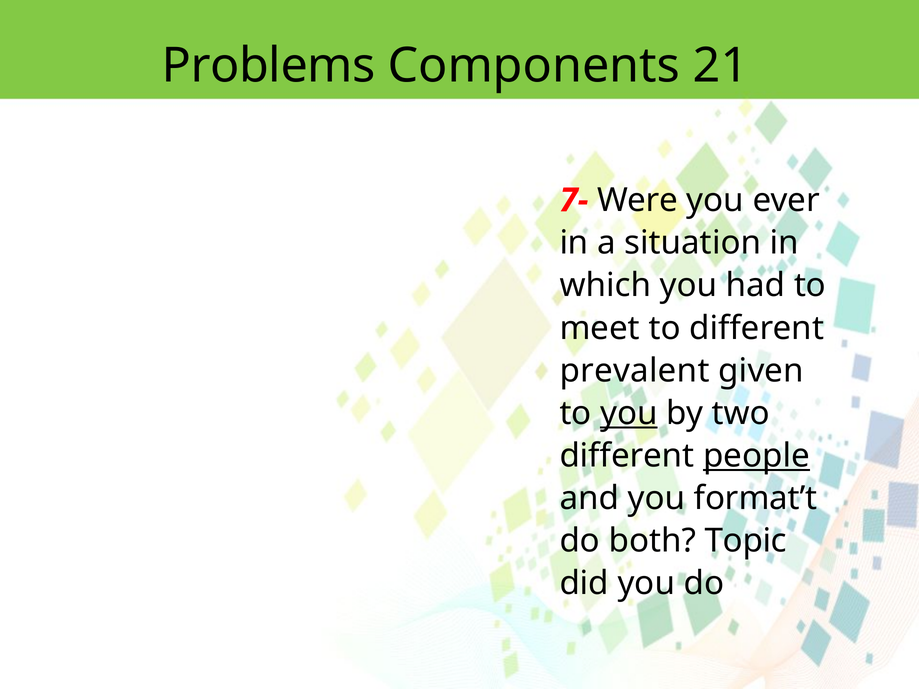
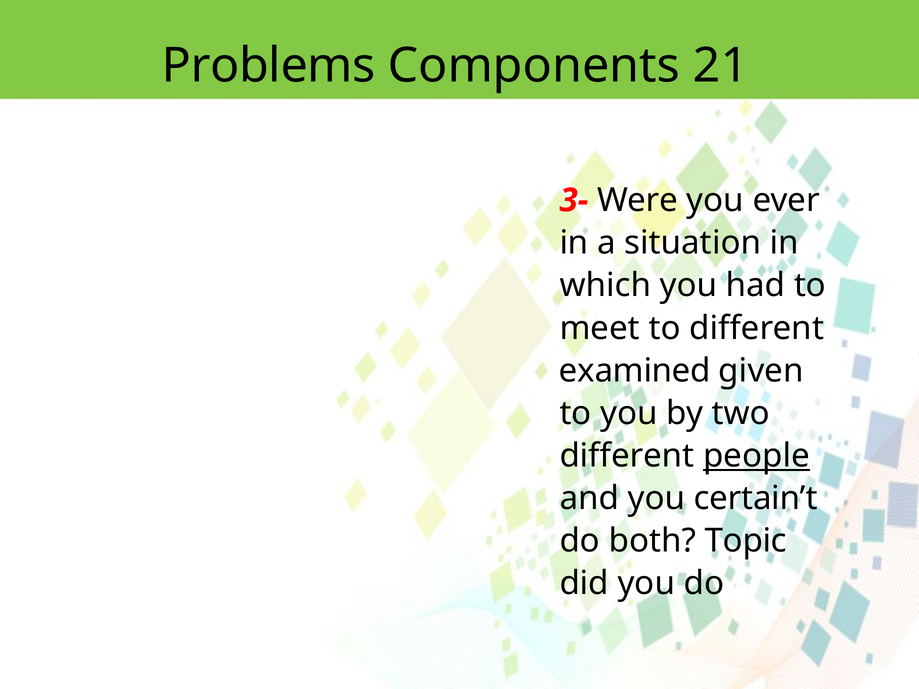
7-: 7- -> 3- (574, 200)
prevalent: prevalent -> examined (635, 371)
you underline: present -> none (629, 413)
format’t: format’t -> certain’t (756, 499)
